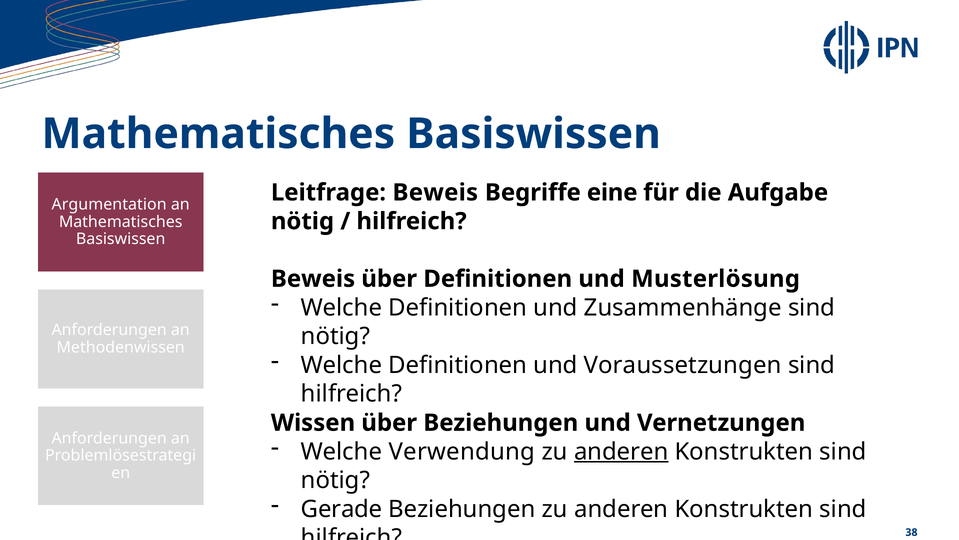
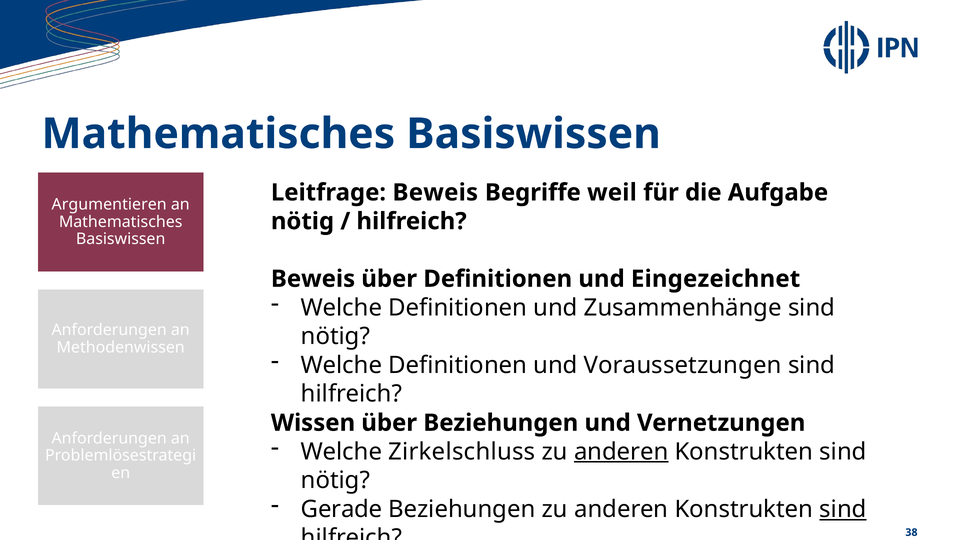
eine: eine -> weil (612, 192)
Argumentation: Argumentation -> Argumentieren (109, 204)
Musterlösung: Musterlösung -> Eingezeichnet (716, 279)
Verwendung: Verwendung -> Zirkelschluss (462, 451)
sind underline: none -> present (843, 509)
